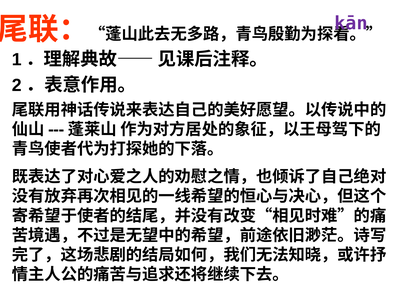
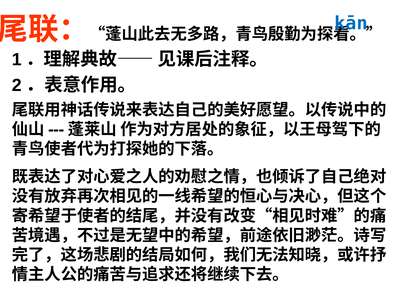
kān colour: purple -> blue (351, 23)
